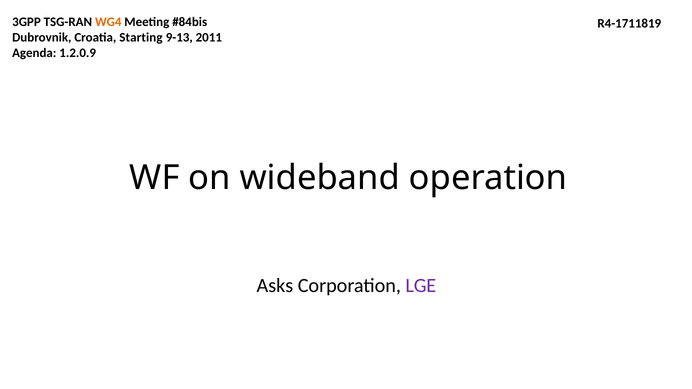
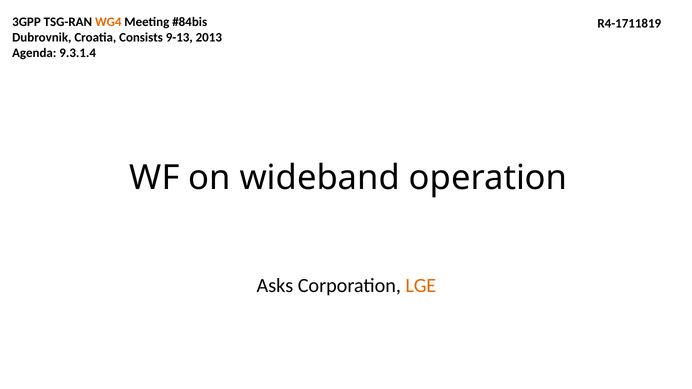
Starting: Starting -> Consists (141, 38)
2011: 2011 -> 2013 (209, 38)
1.2.0.9: 1.2.0.9 -> 9.3.1.4 (78, 53)
LGE colour: purple -> orange (421, 286)
